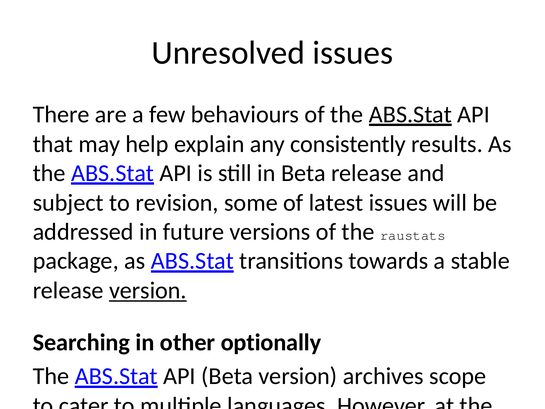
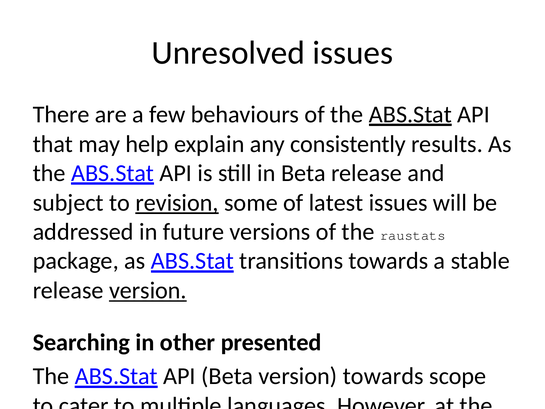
revision underline: none -> present (177, 203)
optionally: optionally -> presented (271, 342)
version archives: archives -> towards (383, 376)
